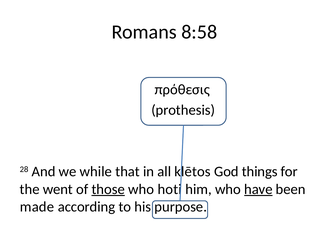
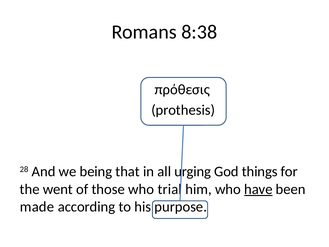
8:58: 8:58 -> 8:38 (199, 32)
while: while -> being (96, 171)
klētos: klētos -> urging (193, 171)
those underline: present -> none (108, 189)
hoti: hoti -> trial (170, 189)
